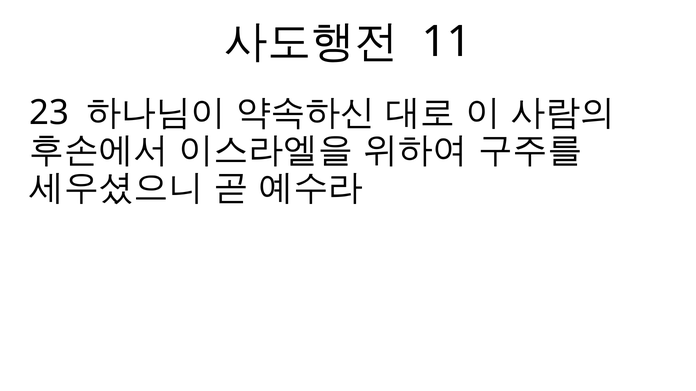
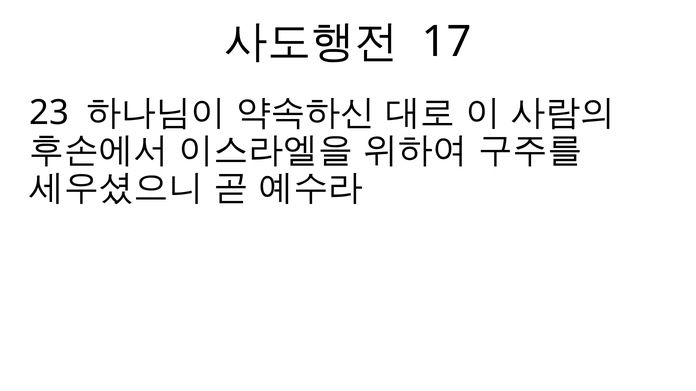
11: 11 -> 17 (447, 42)
